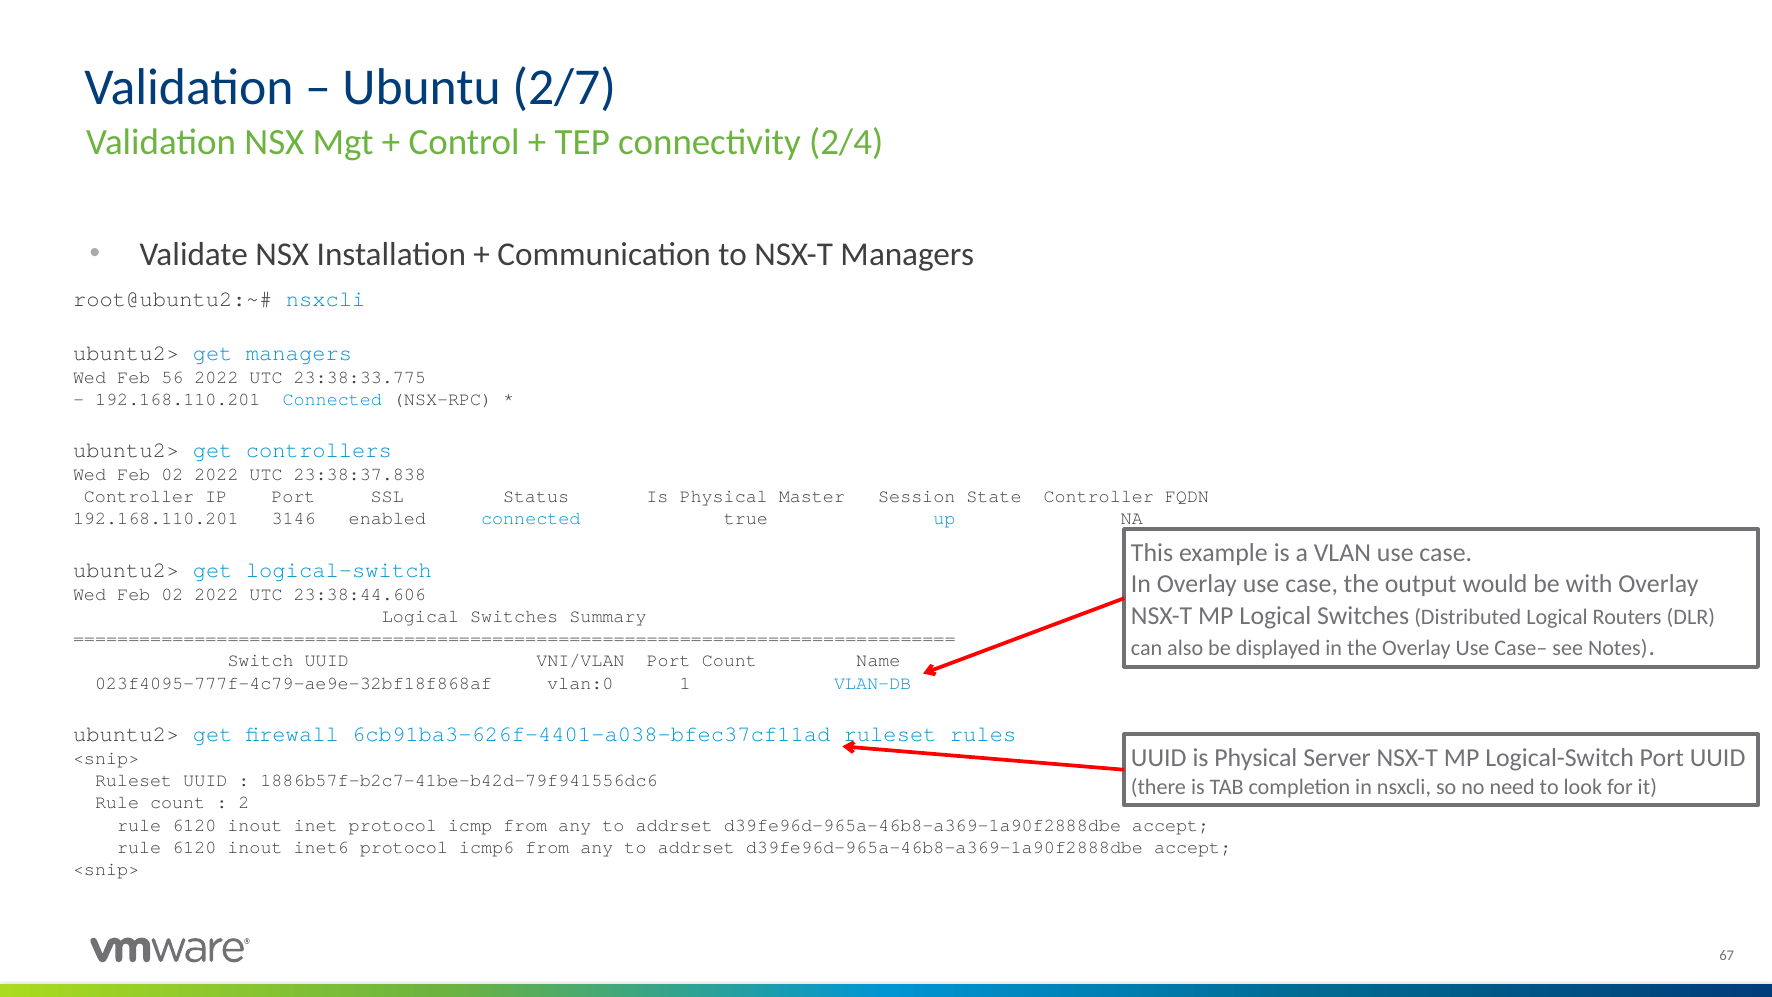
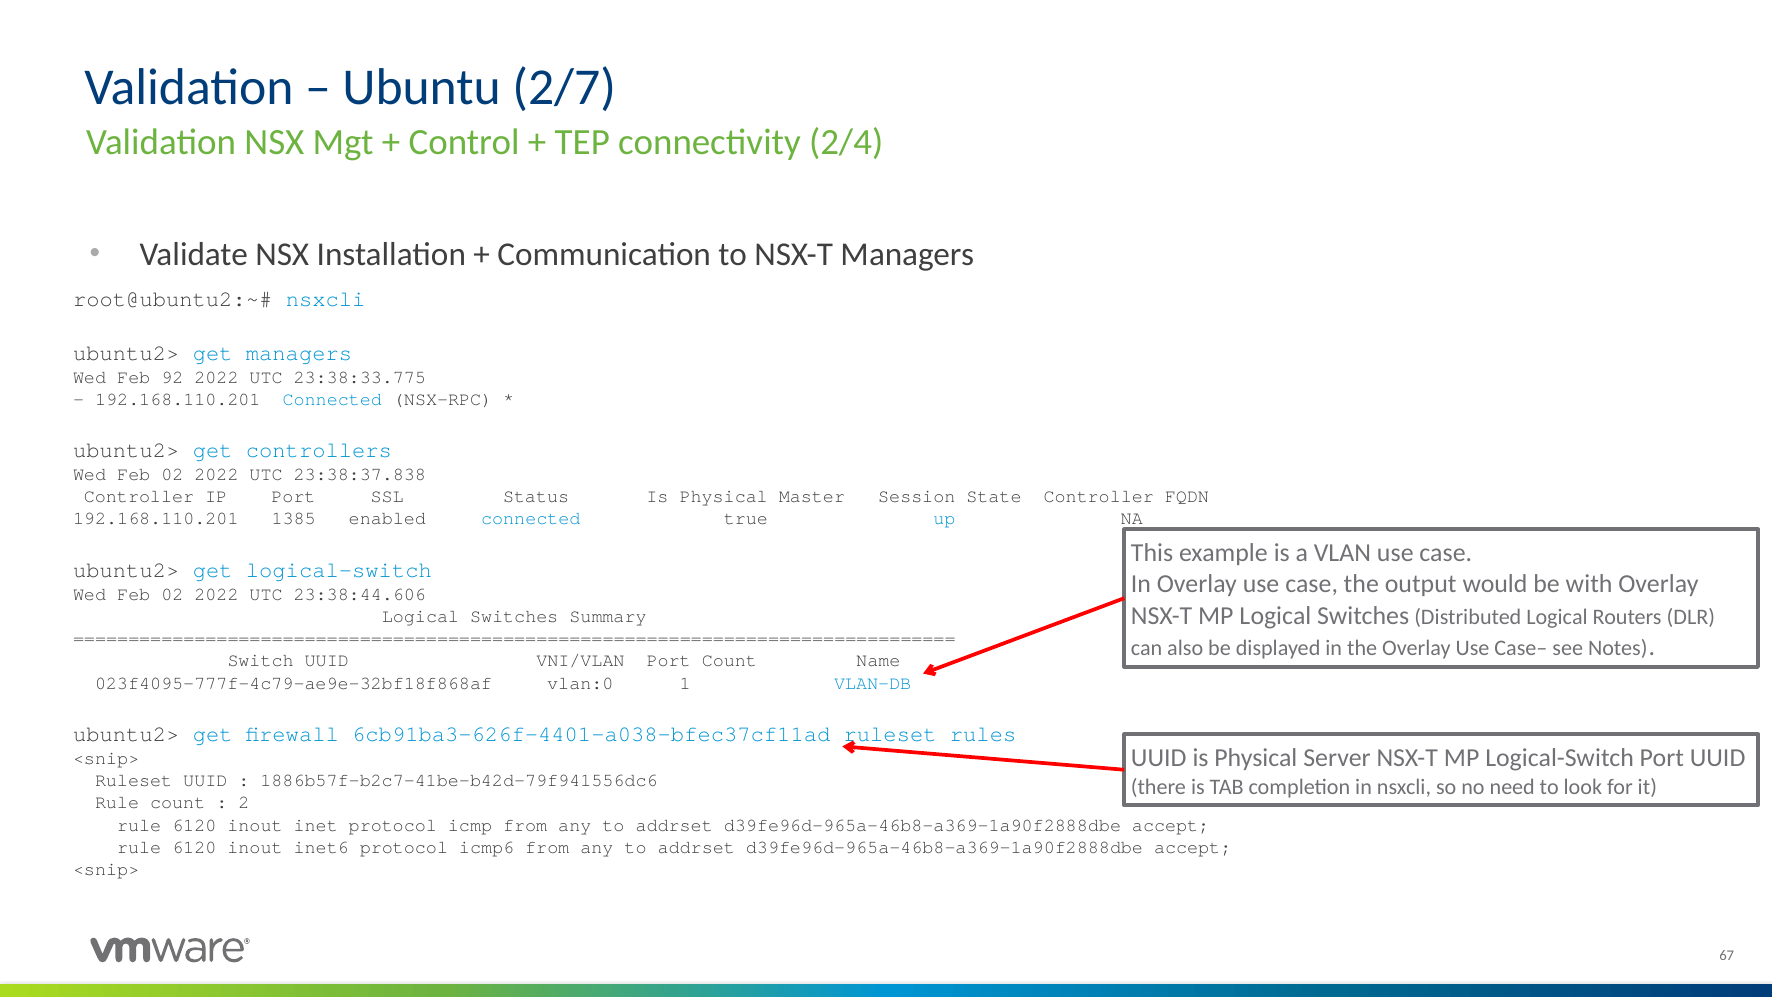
56: 56 -> 92 (172, 377)
3146: 3146 -> 1385 (294, 519)
